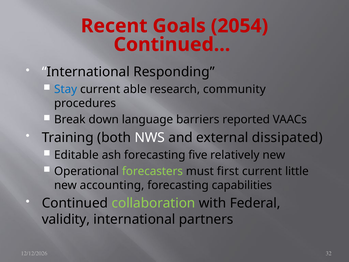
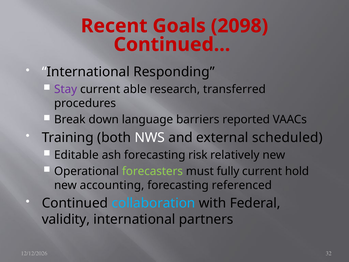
2054: 2054 -> 2098 (239, 26)
Stay colour: blue -> purple (66, 89)
community: community -> transferred (234, 89)
dissipated: dissipated -> scheduled (287, 137)
five: five -> risk (198, 155)
first: first -> fully (228, 171)
little: little -> hold (297, 171)
capabilities: capabilities -> referenced (242, 185)
collaboration colour: light green -> light blue (153, 203)
